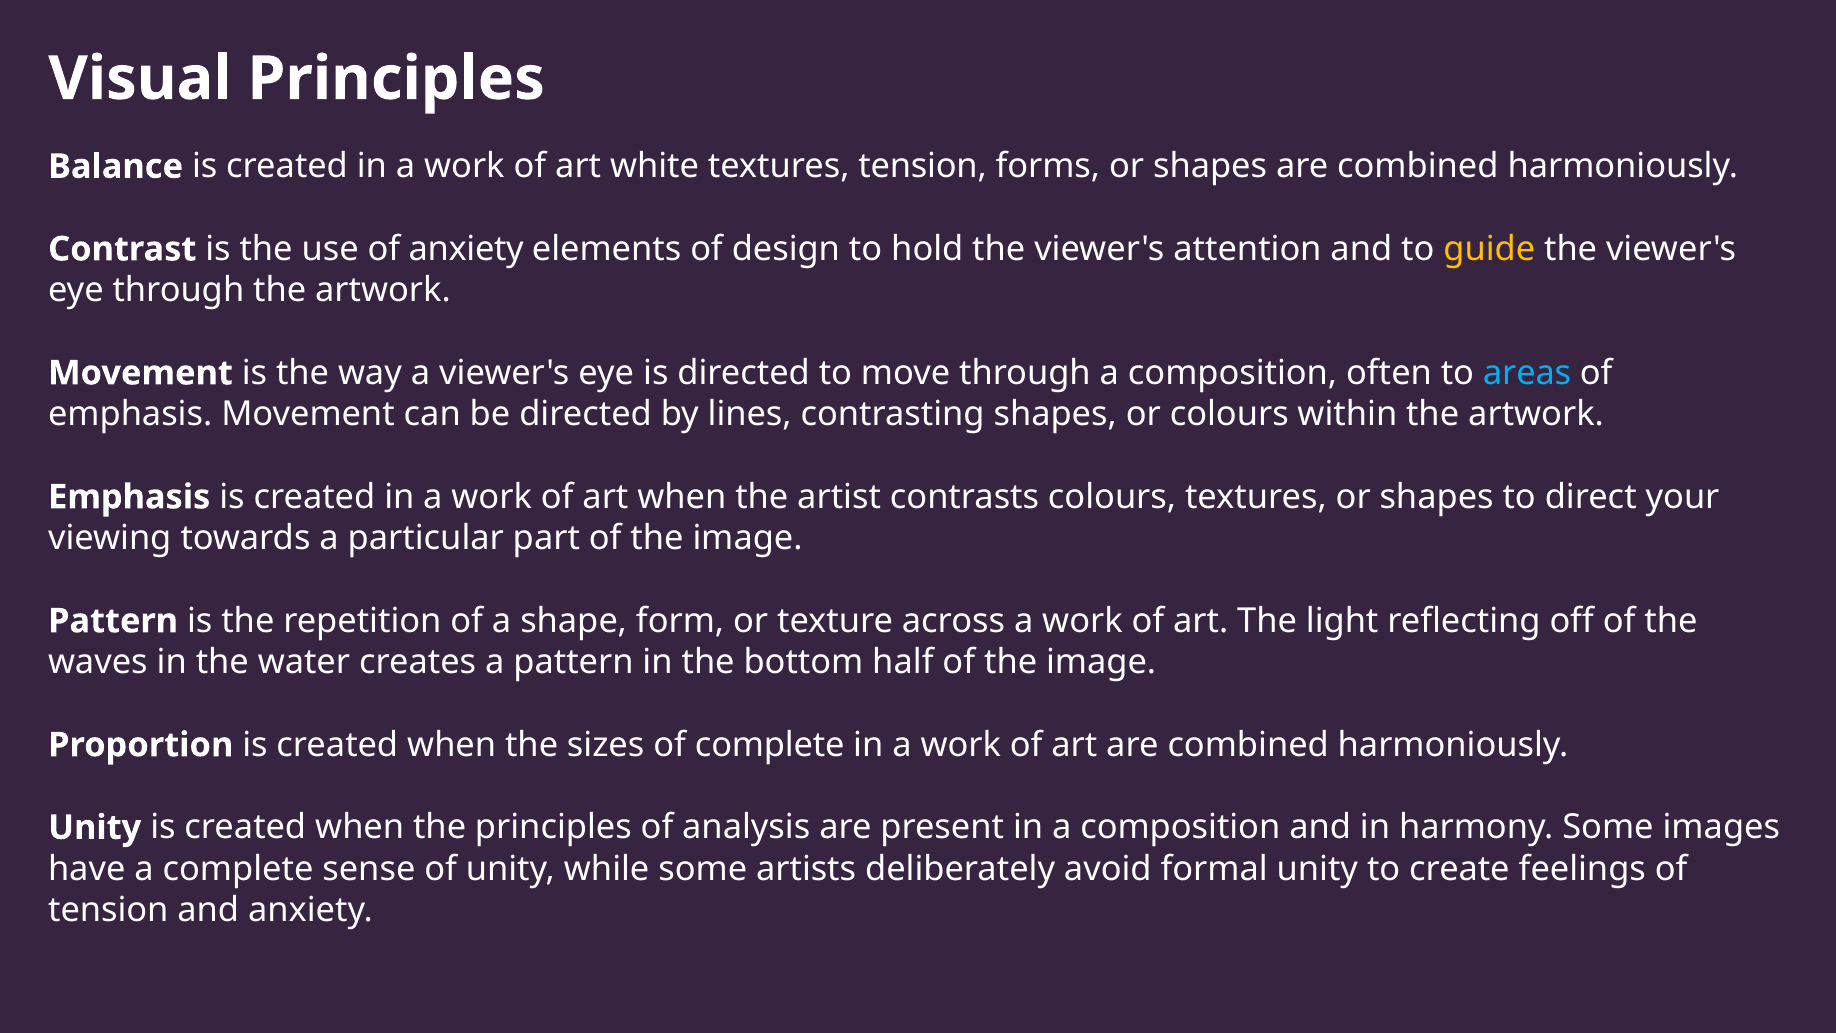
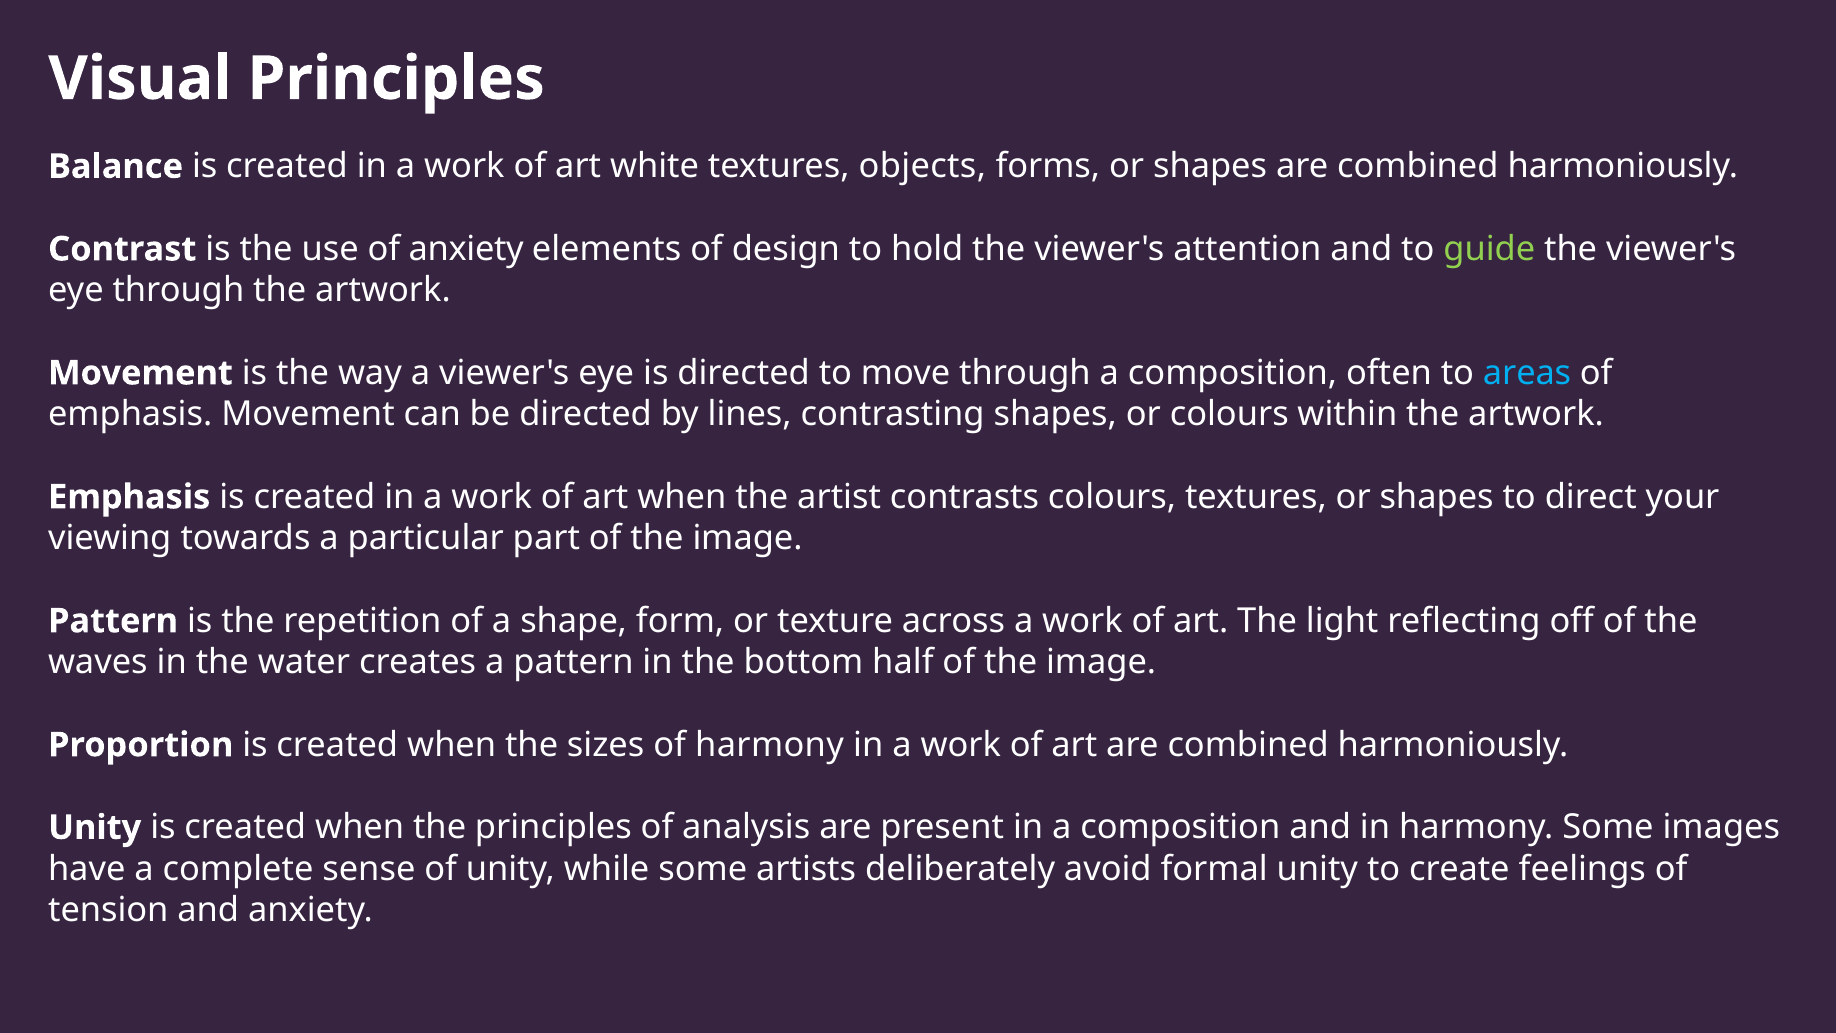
textures tension: tension -> objects (922, 166)
guide colour: yellow -> light green (1489, 249)
of complete: complete -> harmony (770, 745)
